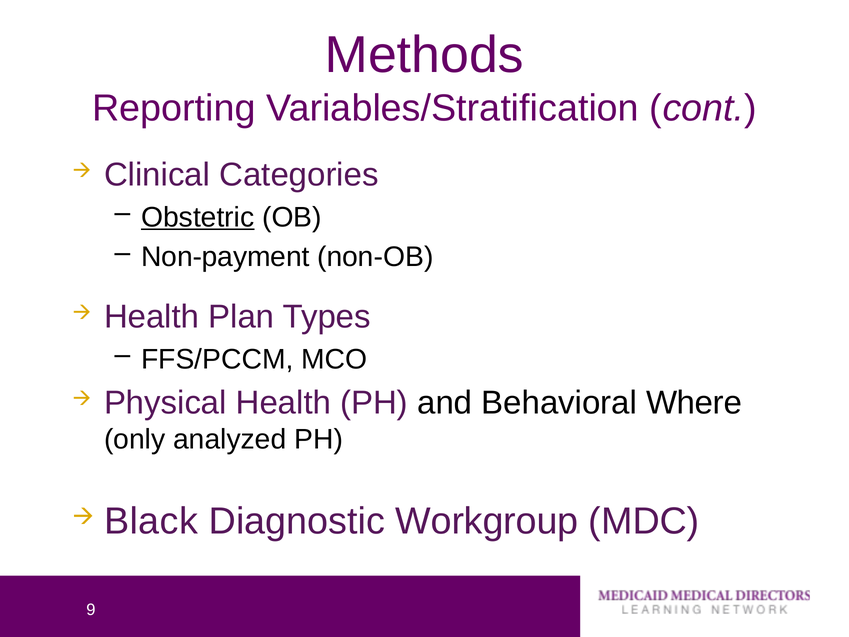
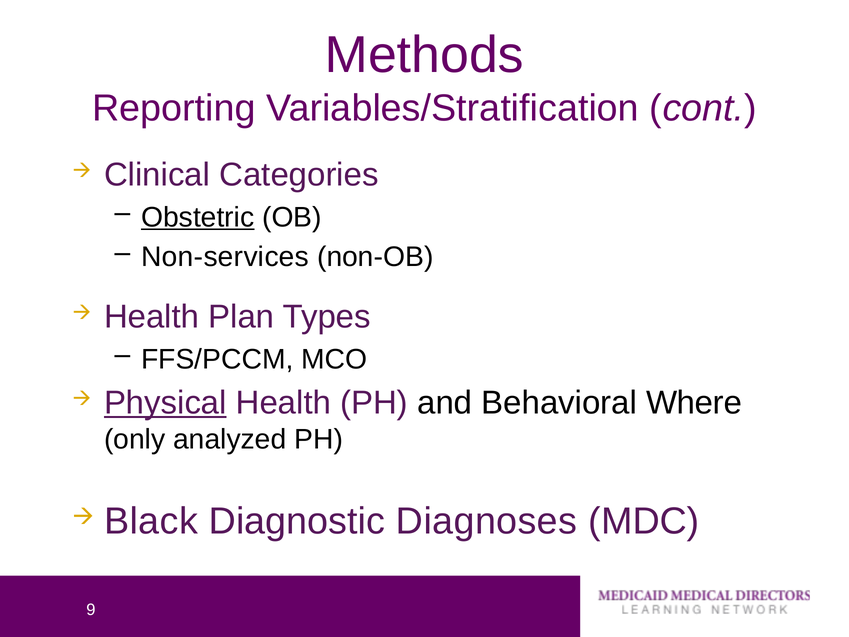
Non-payment: Non-payment -> Non-services (225, 257)
Physical underline: none -> present (165, 403)
Workgroup: Workgroup -> Diagnoses (487, 521)
